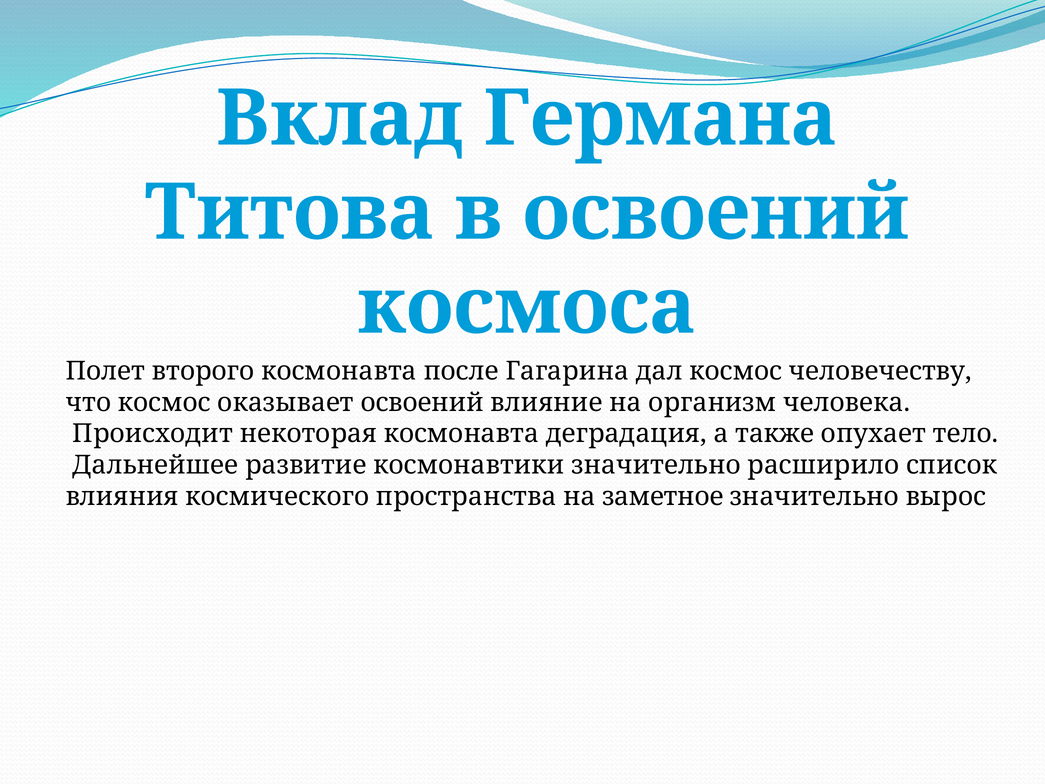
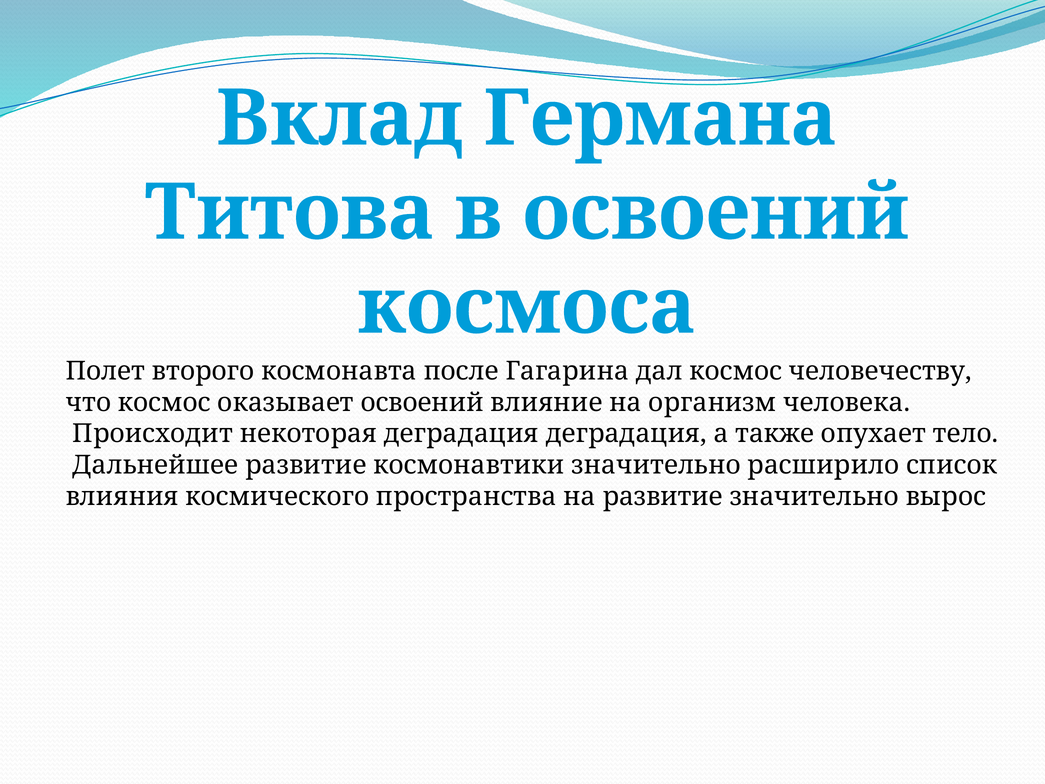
некоторая космонавта: космонавта -> деградация (461, 434)
на заметное: заметное -> развитие (663, 496)
